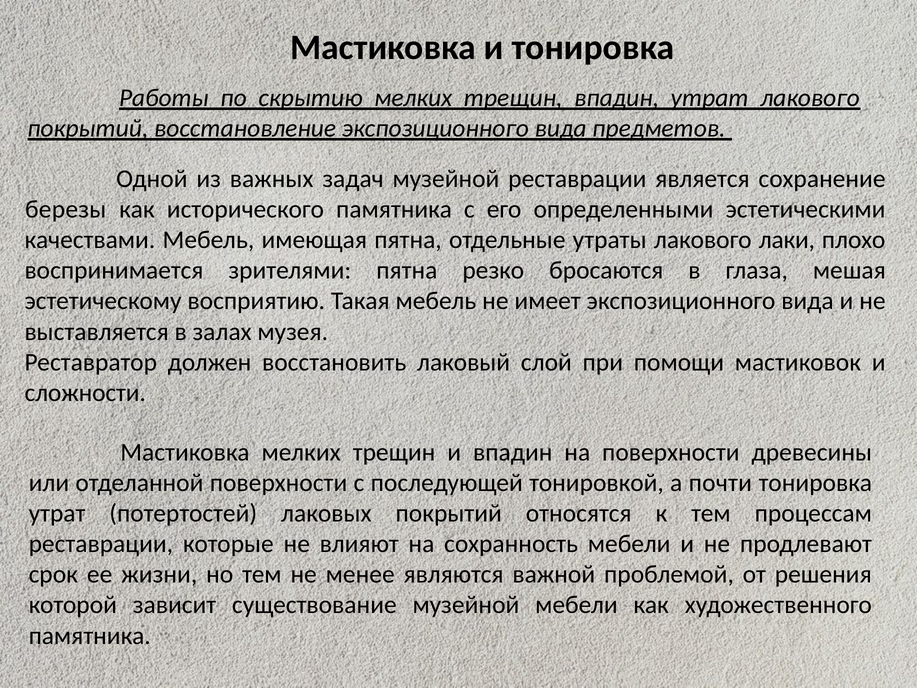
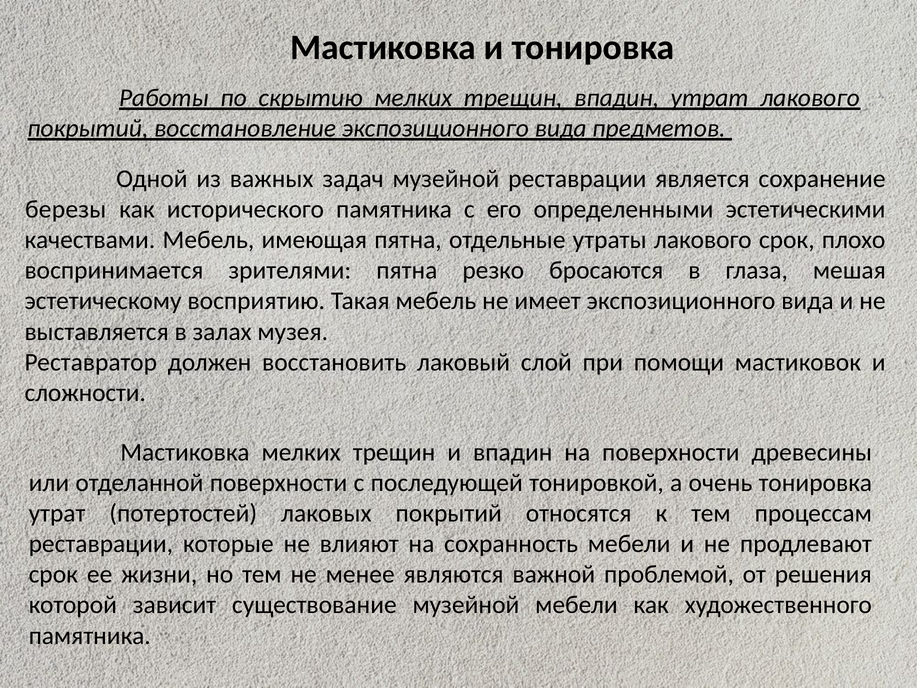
лакового лаки: лаки -> срок (787, 240)
почти: почти -> очень (720, 483)
